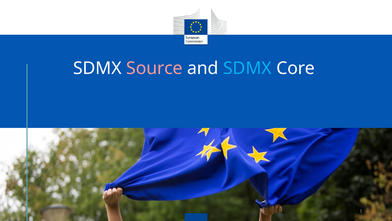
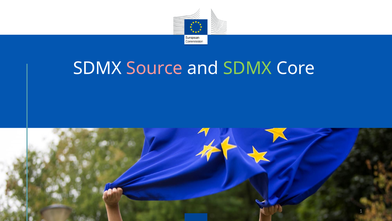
SDMX colour: light blue -> light green (247, 68)
